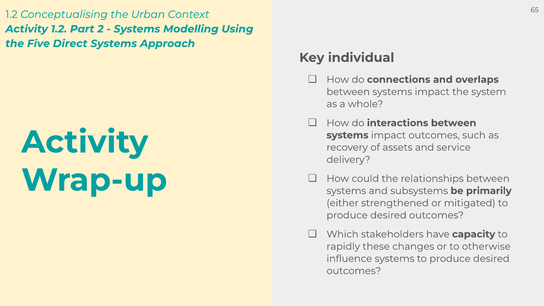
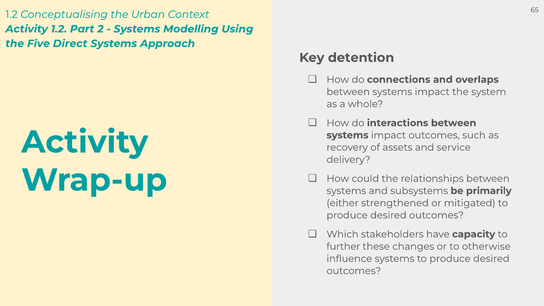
individual: individual -> detention (361, 58)
rapidly: rapidly -> further (343, 246)
